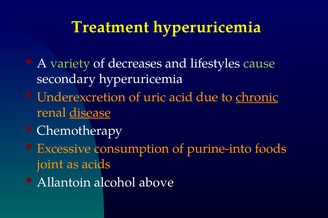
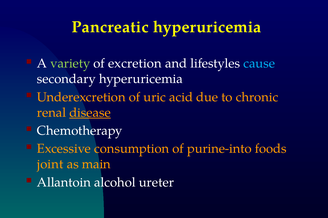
Treatment: Treatment -> Pancreatic (110, 27)
decreases: decreases -> excretion (135, 64)
cause colour: light green -> light blue (259, 64)
chronic underline: present -> none (257, 97)
acids: acids -> main (96, 165)
above: above -> ureter (156, 183)
